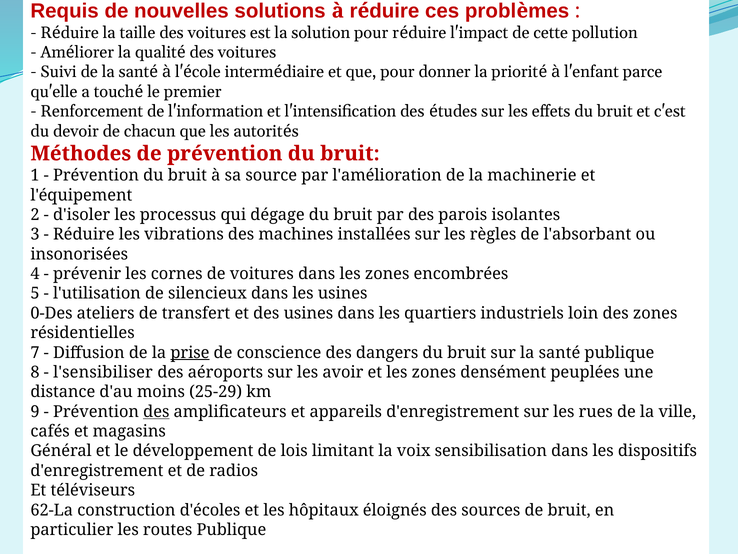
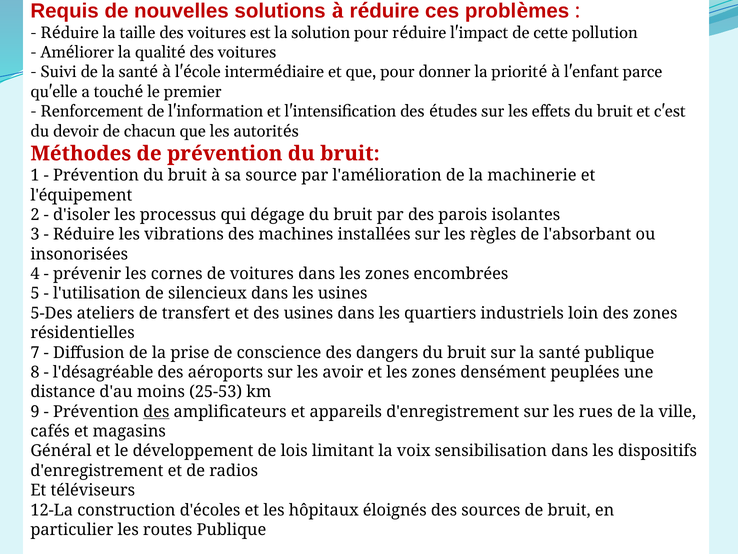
0-Des: 0-Des -> 5-Des (52, 313)
prise underline: present -> none (190, 352)
l'sensibiliser: l'sensibiliser -> l'désagréable (103, 372)
25-29: 25-29 -> 25-53 (216, 392)
62-La: 62-La -> 12-La (52, 510)
